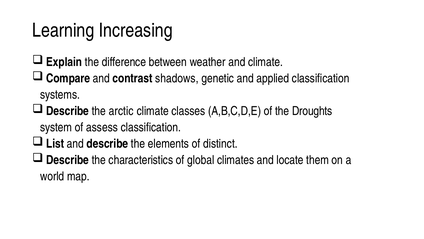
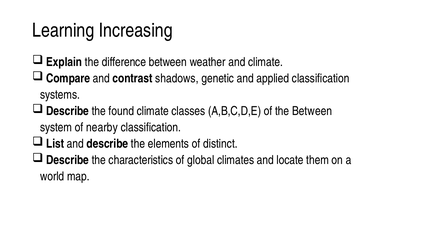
arctic: arctic -> found (121, 111)
the Droughts: Droughts -> Between (312, 111)
assess: assess -> nearby (102, 127)
